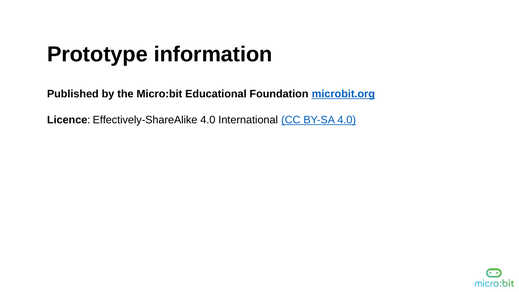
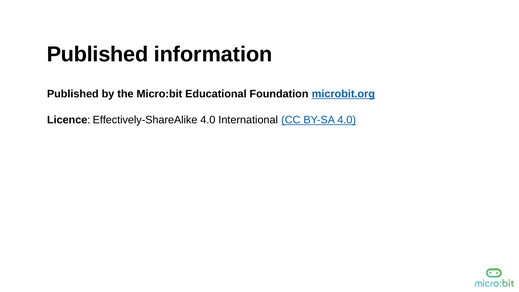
Prototype: Prototype -> Published (97, 54)
